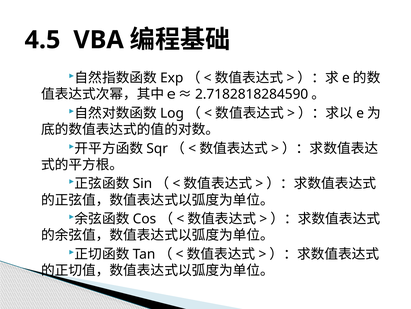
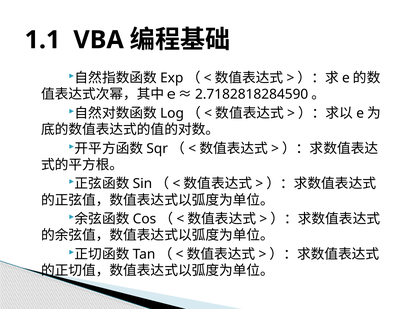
4.5: 4.5 -> 1.1 (42, 40)
